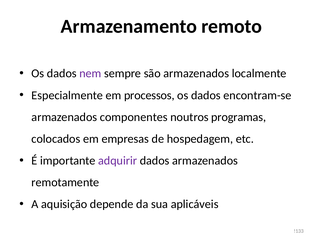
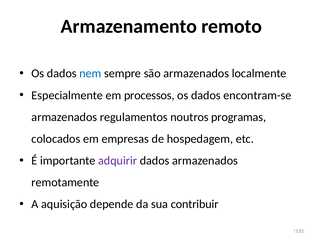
nem colour: purple -> blue (90, 74)
componentes: componentes -> regulamentos (134, 117)
aplicáveis: aplicáveis -> contribuir (195, 204)
